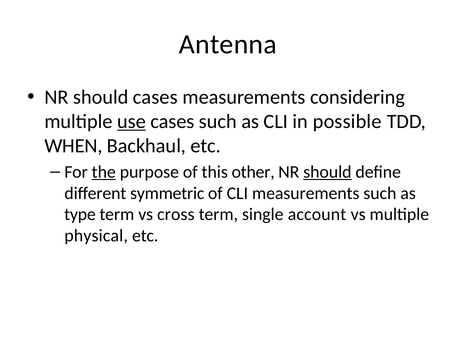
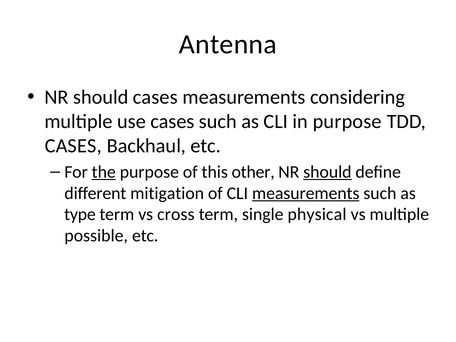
use underline: present -> none (131, 121)
in possible: possible -> purpose (347, 121)
WHEN: WHEN -> CASES (73, 146)
symmetric: symmetric -> mitigation (167, 193)
measurements underline: none -> present (306, 193)
account: account -> physical (317, 214)
physical: physical -> possible (96, 236)
